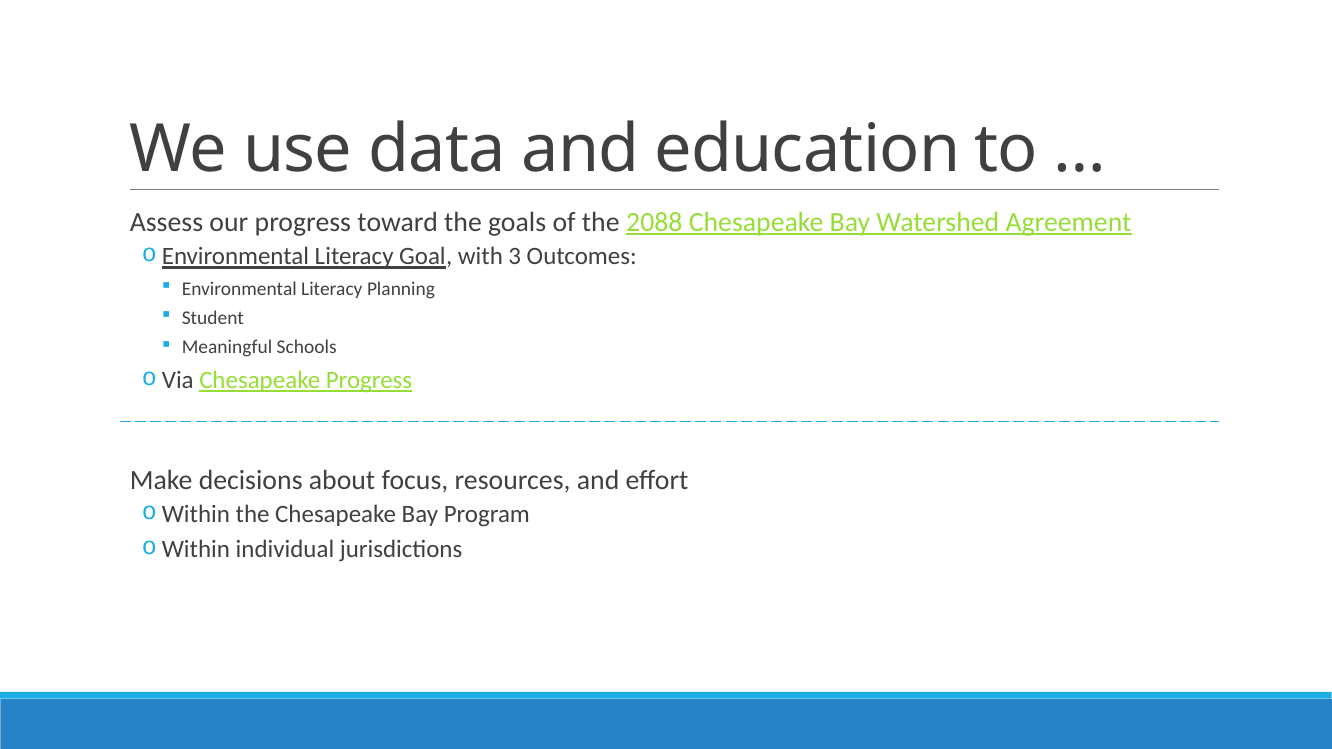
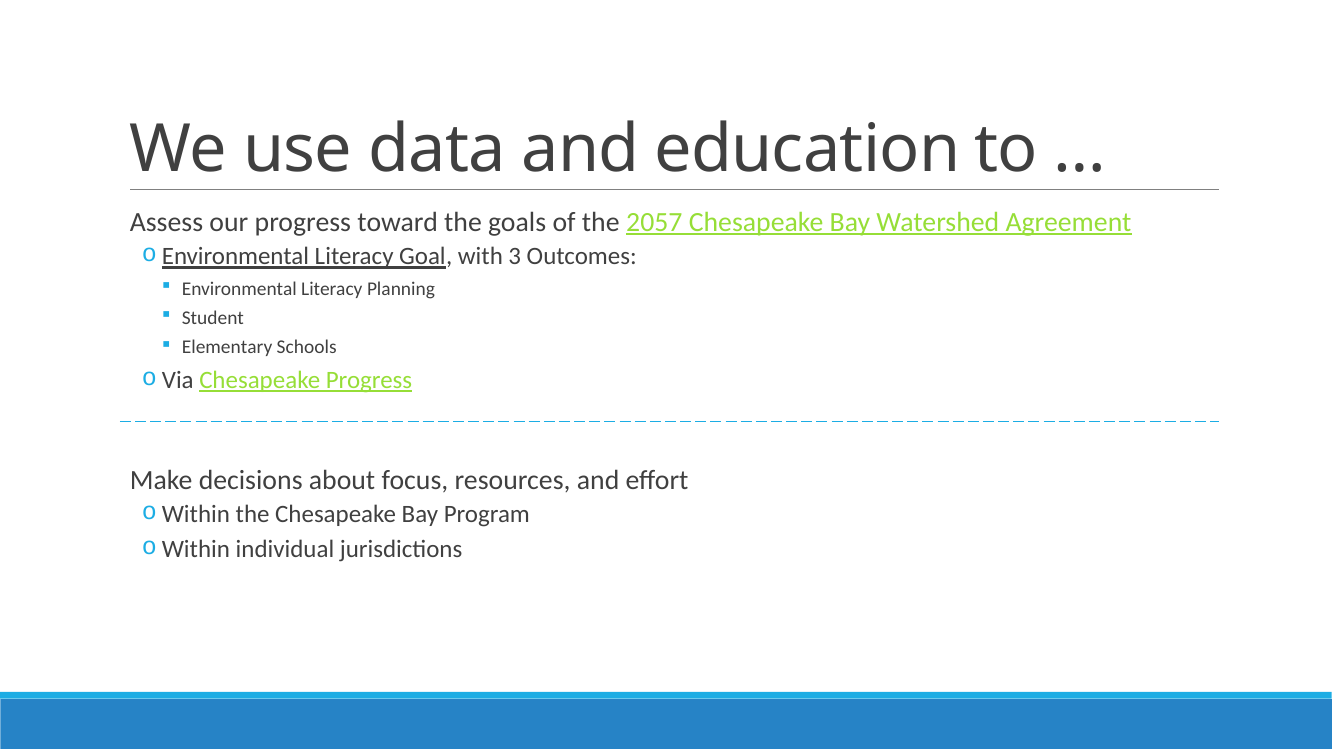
2088: 2088 -> 2057 (654, 222)
Meaningful: Meaningful -> Elementary (227, 348)
